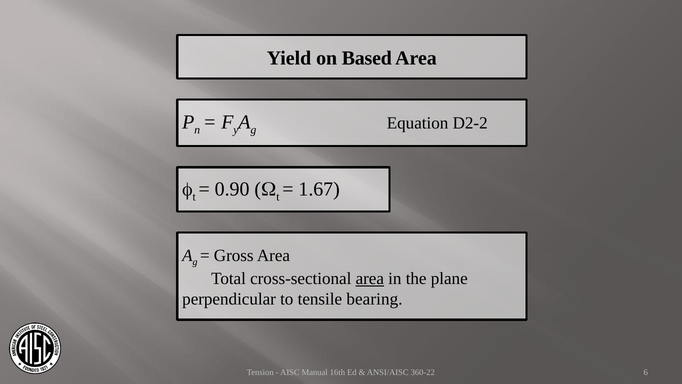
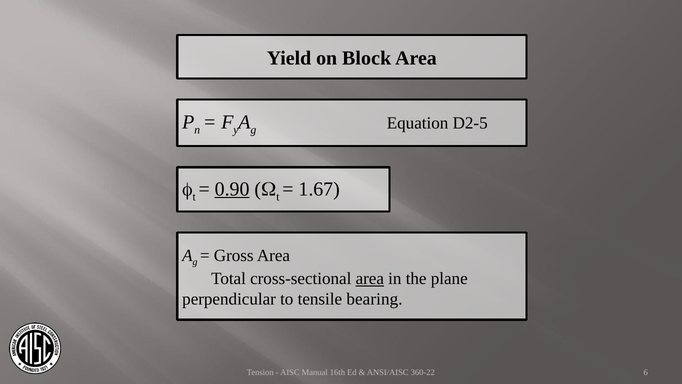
Based: Based -> Block (367, 58)
D2-2: D2-2 -> D2-5 (470, 123)
0.90 underline: none -> present (232, 189)
